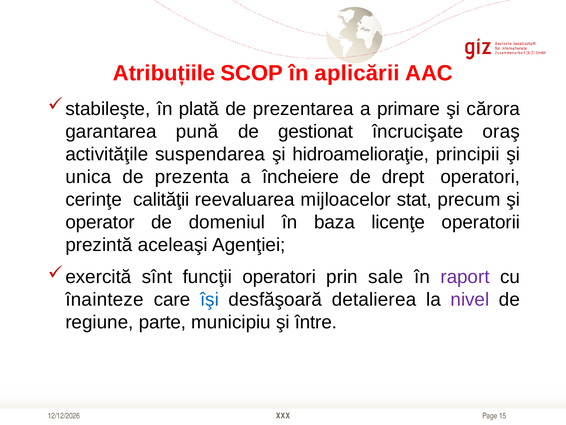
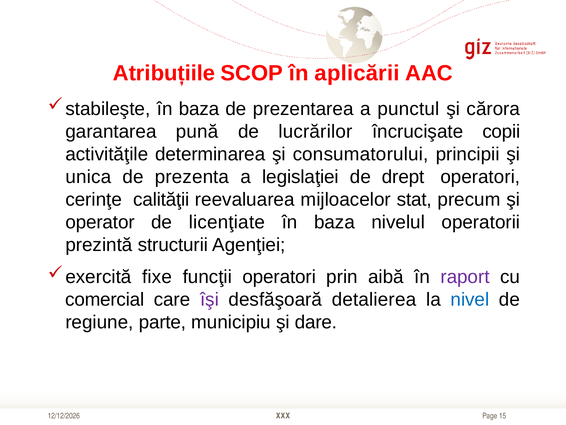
plată: plată -> baza (199, 109)
primare: primare -> punctul (408, 109)
gestionat: gestionat -> lucrărilor (315, 131)
oraş: oraş -> copii (501, 131)
suspendarea: suspendarea -> determinarea (210, 154)
hidroamelioraţie: hidroamelioraţie -> consumatorului (361, 154)
încheiere: încheiere -> legislaţiei (301, 177)
domeniul: domeniul -> licenţiate (227, 222)
licenţe: licenţe -> nivelul (398, 222)
aceleaşi: aceleaşi -> structurii (173, 245)
sînt: sînt -> fixe (157, 277)
sale: sale -> aibă (386, 277)
înainteze: înainteze -> comercial (105, 299)
îşi colour: blue -> purple (209, 299)
nivel colour: purple -> blue (470, 299)
între: între -> dare (316, 322)
